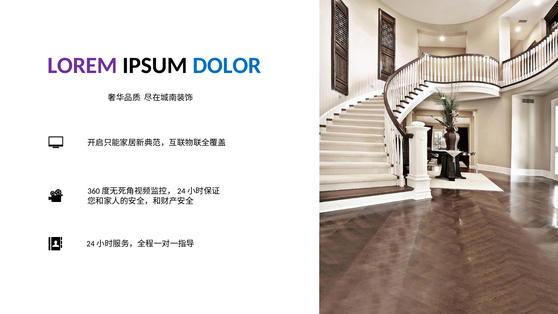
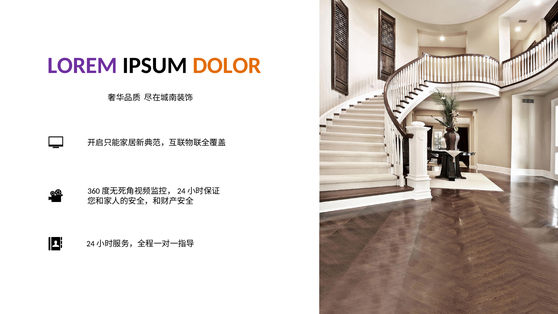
DOLOR colour: blue -> orange (227, 65)
